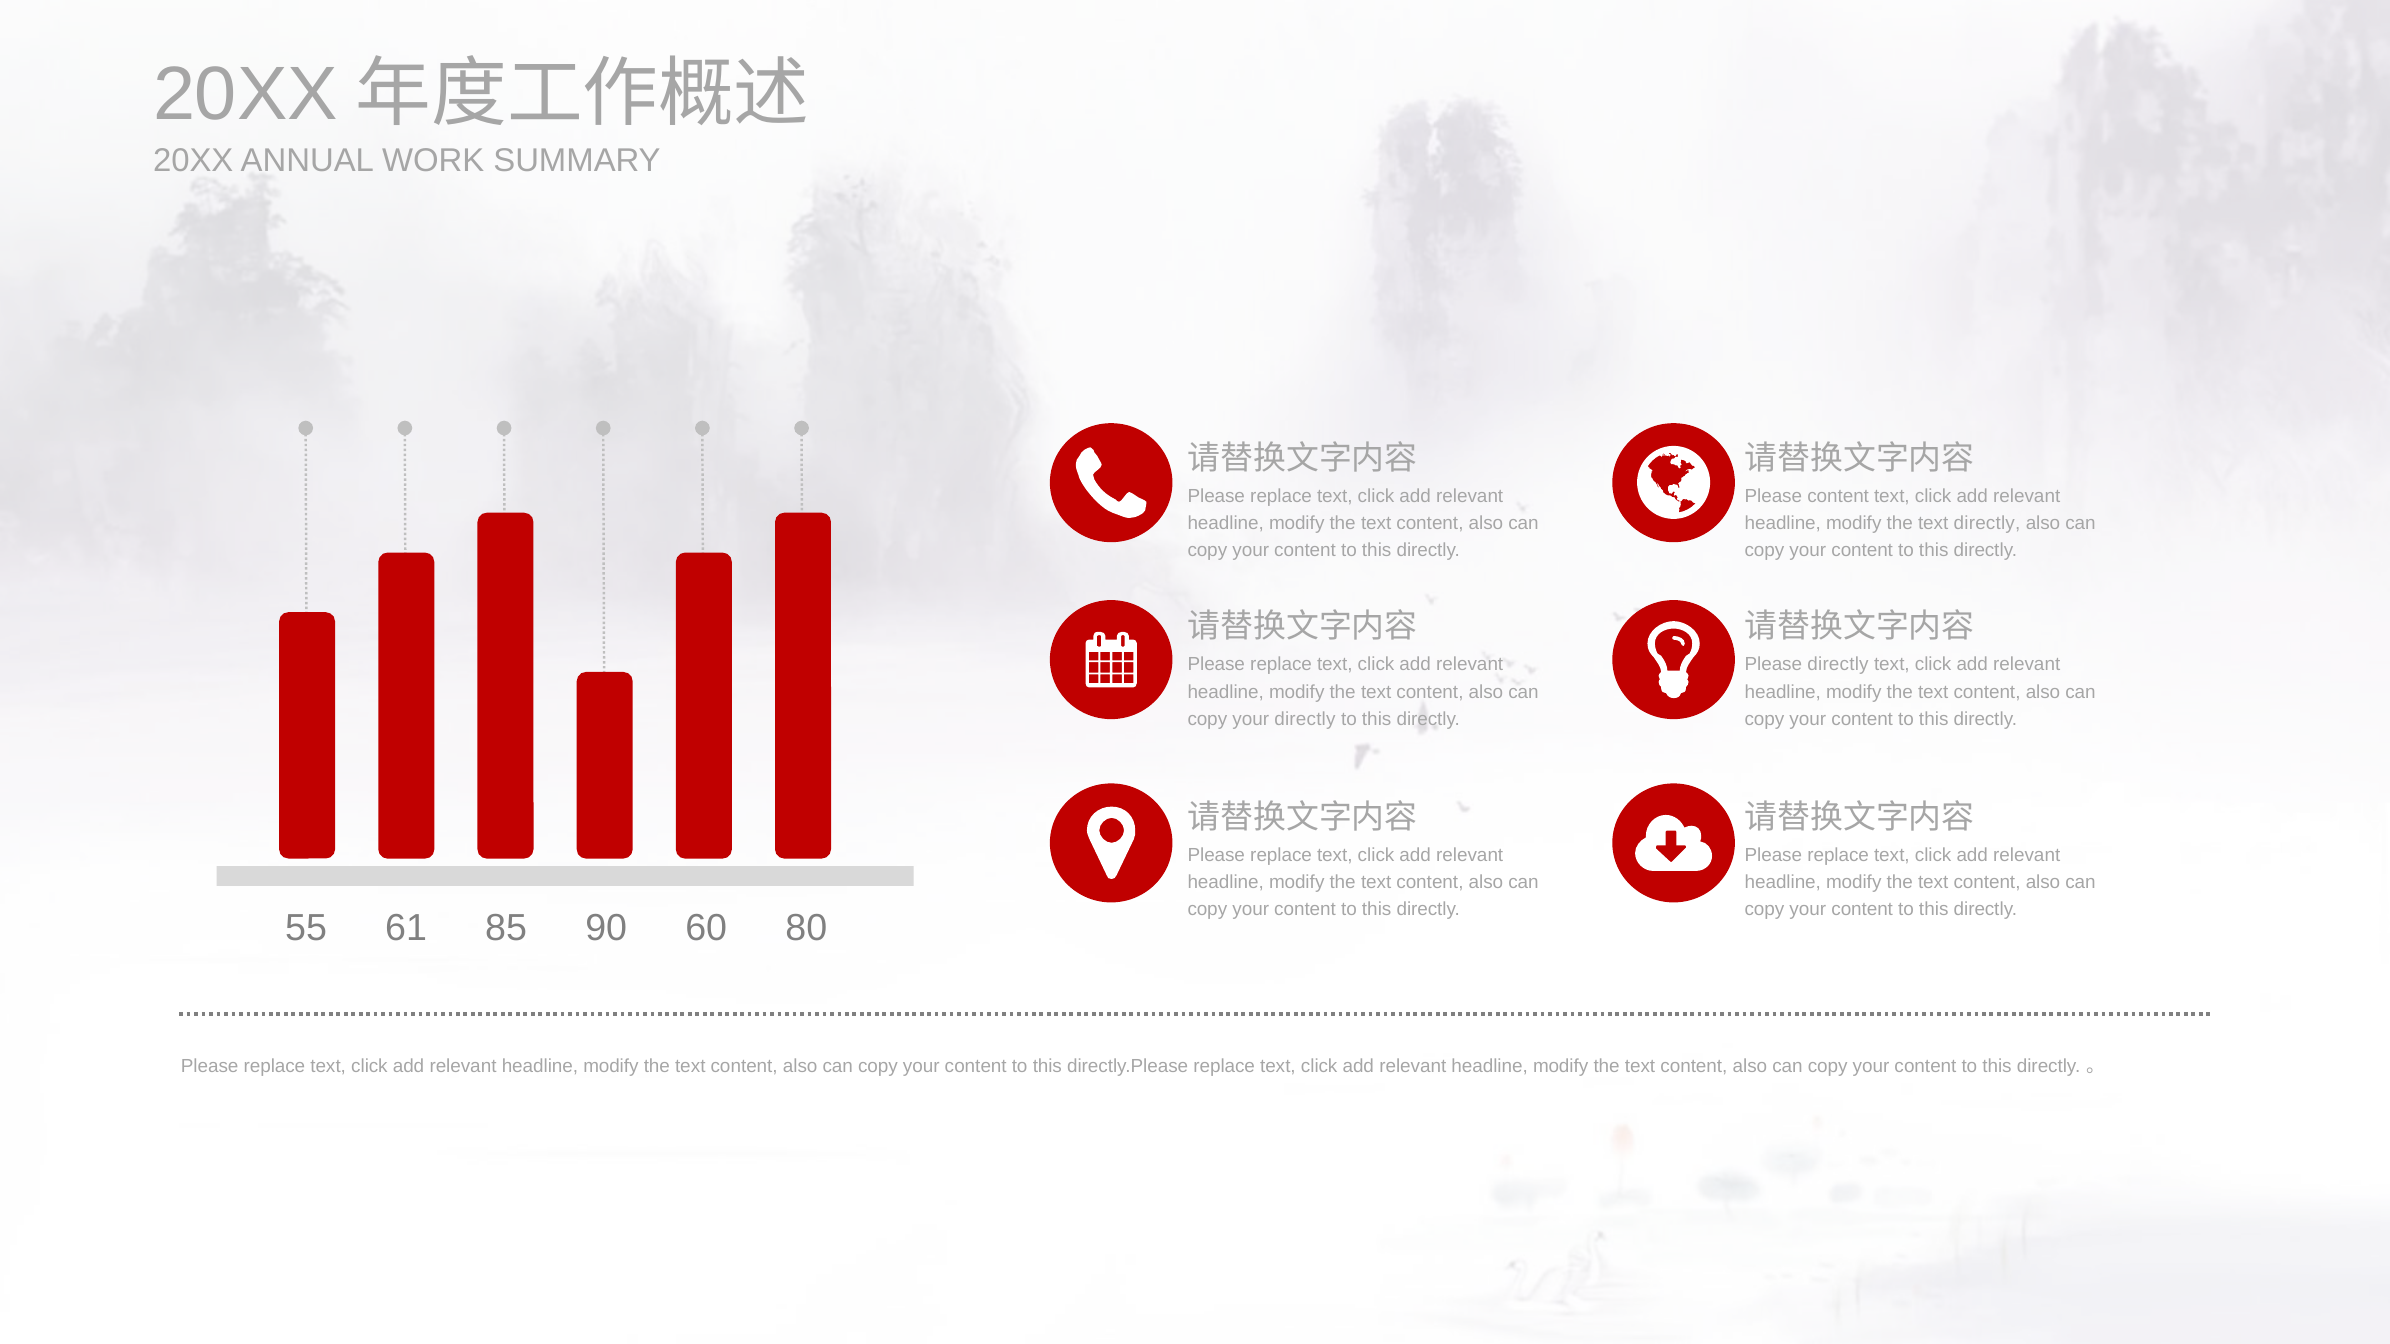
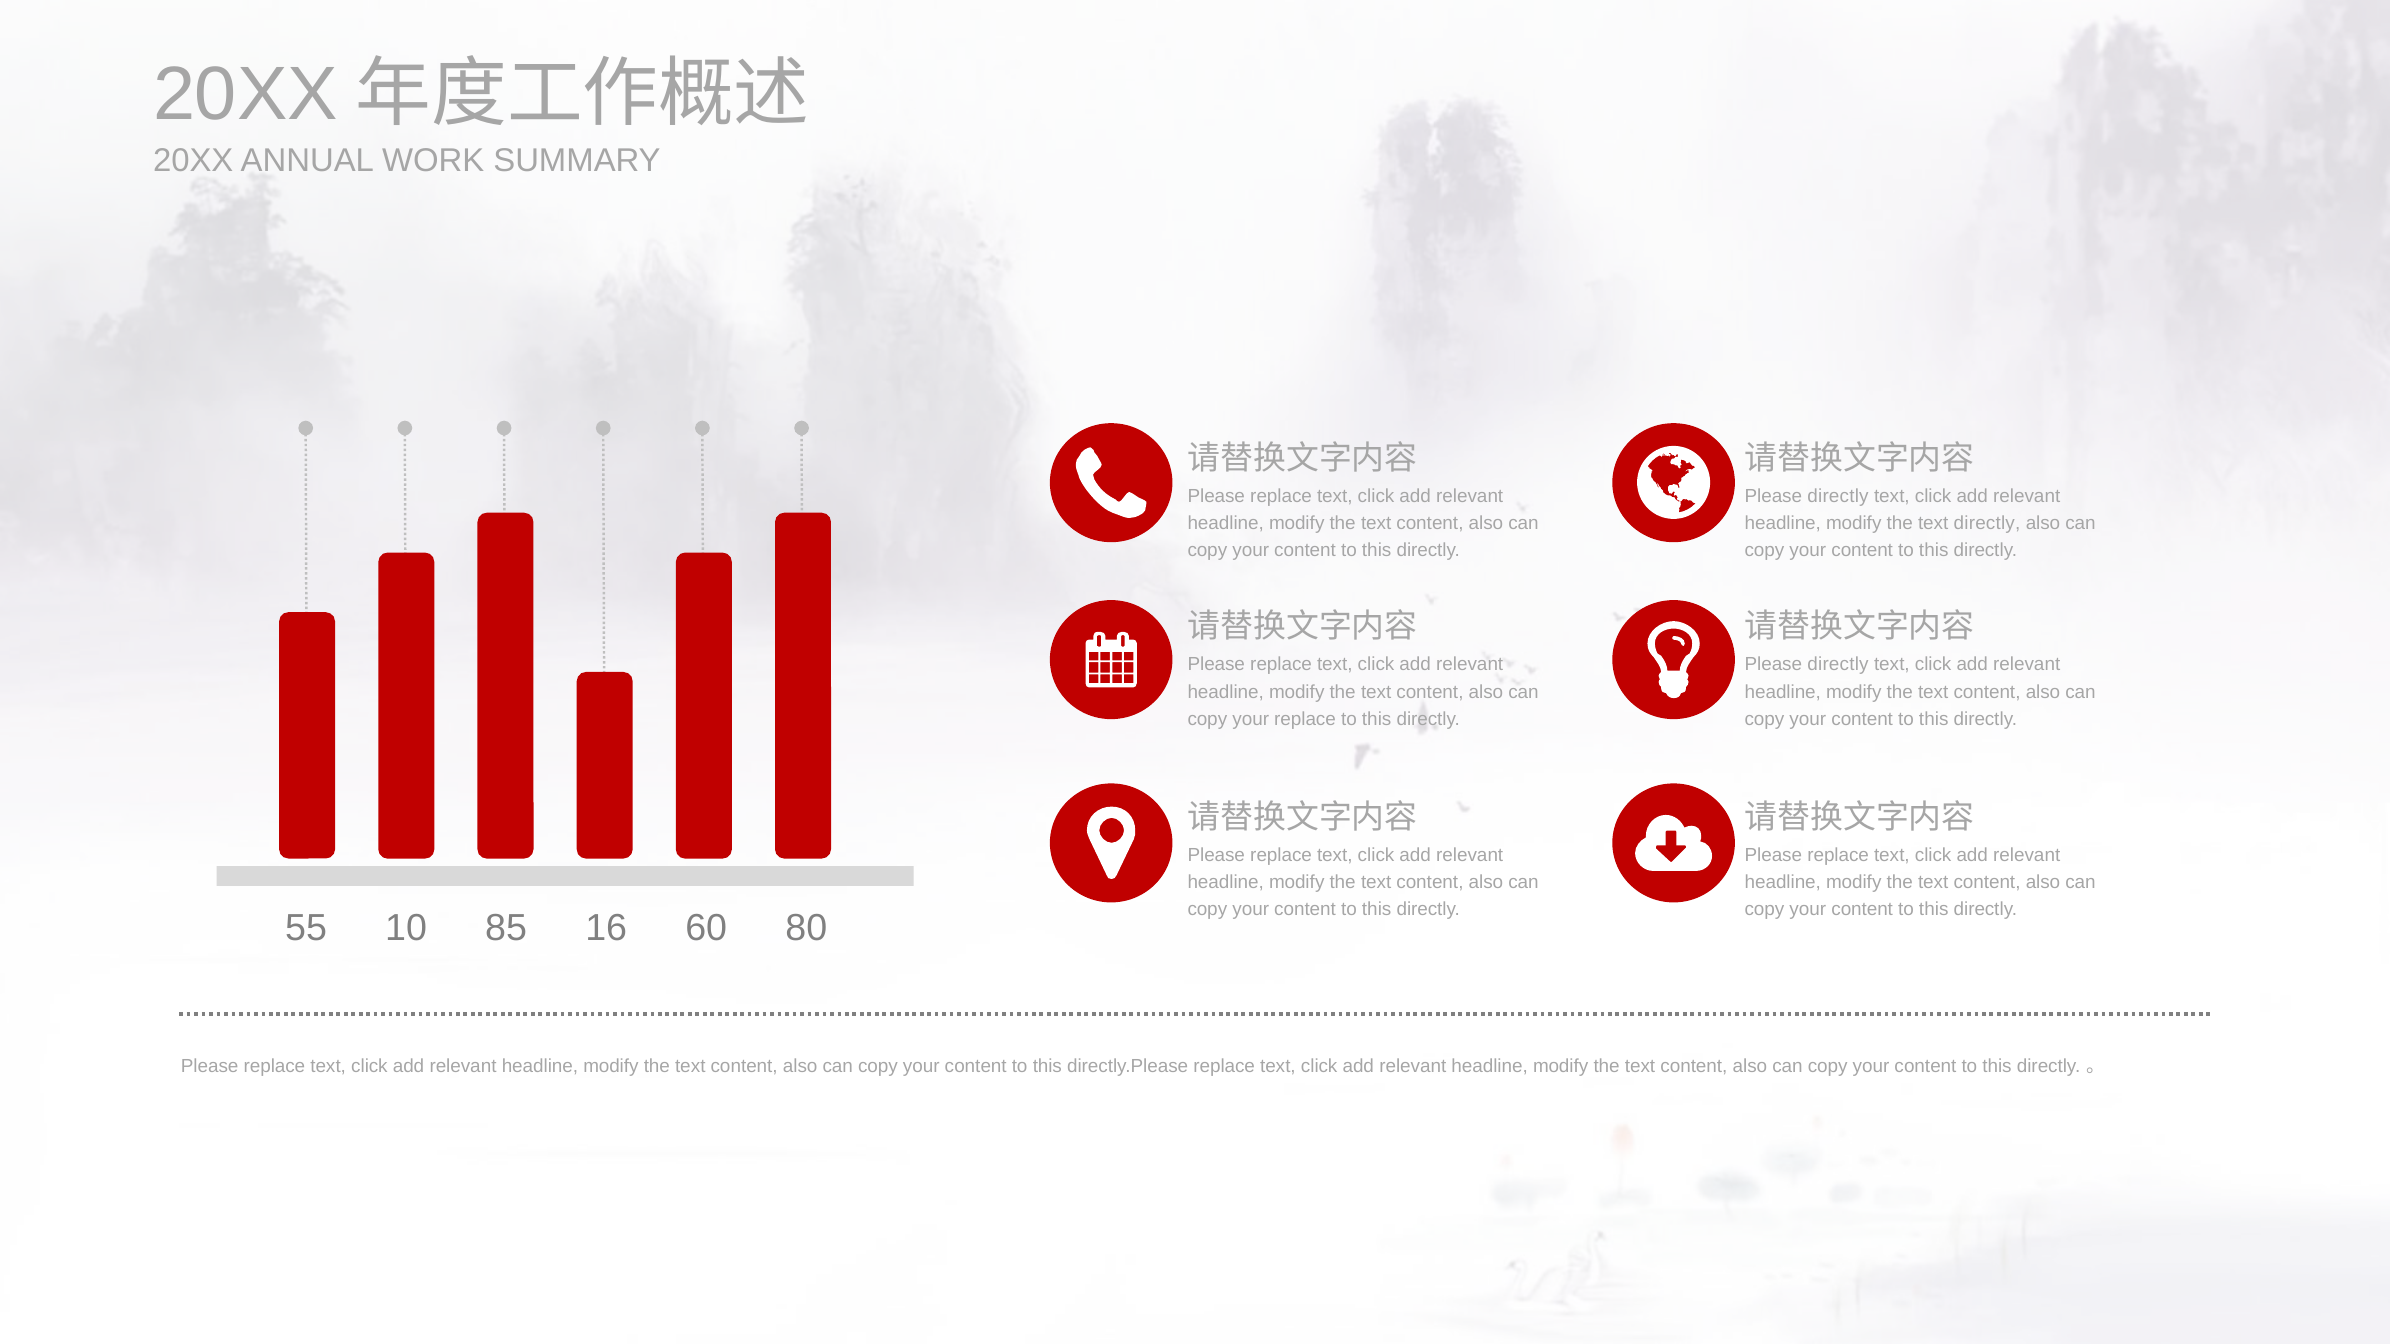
content: content -> directly (1838, 496)
your directly: directly -> replace (1305, 719)
61: 61 -> 10 (406, 928)
90: 90 -> 16 (606, 928)
